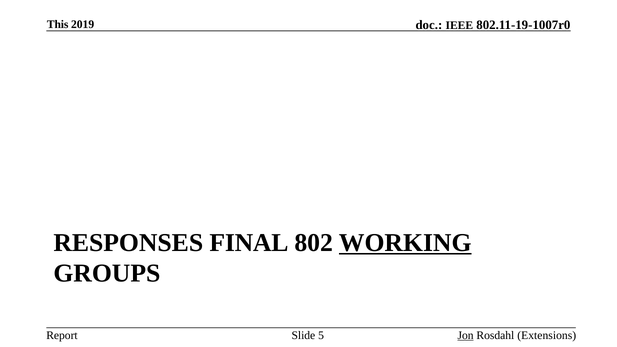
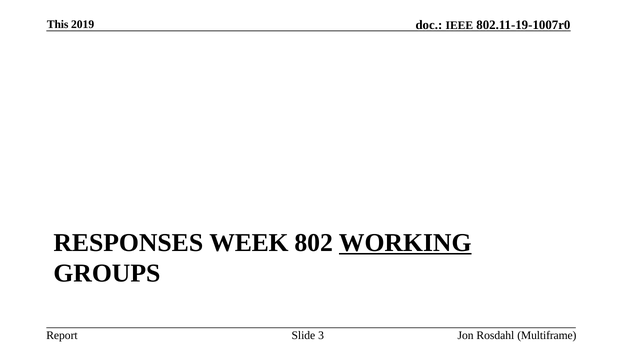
FINAL: FINAL -> WEEK (249, 243)
5: 5 -> 3 (321, 335)
Jon underline: present -> none (466, 335)
Extensions: Extensions -> Multiframe (547, 335)
